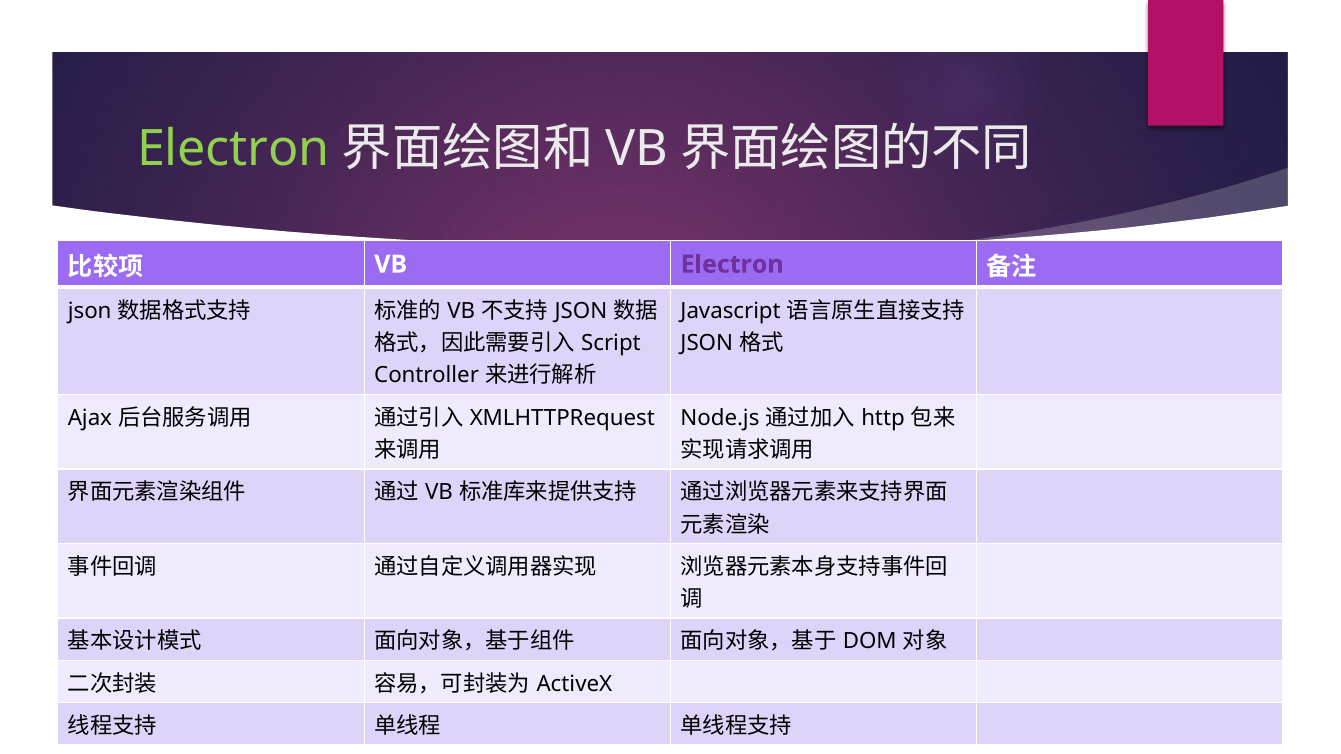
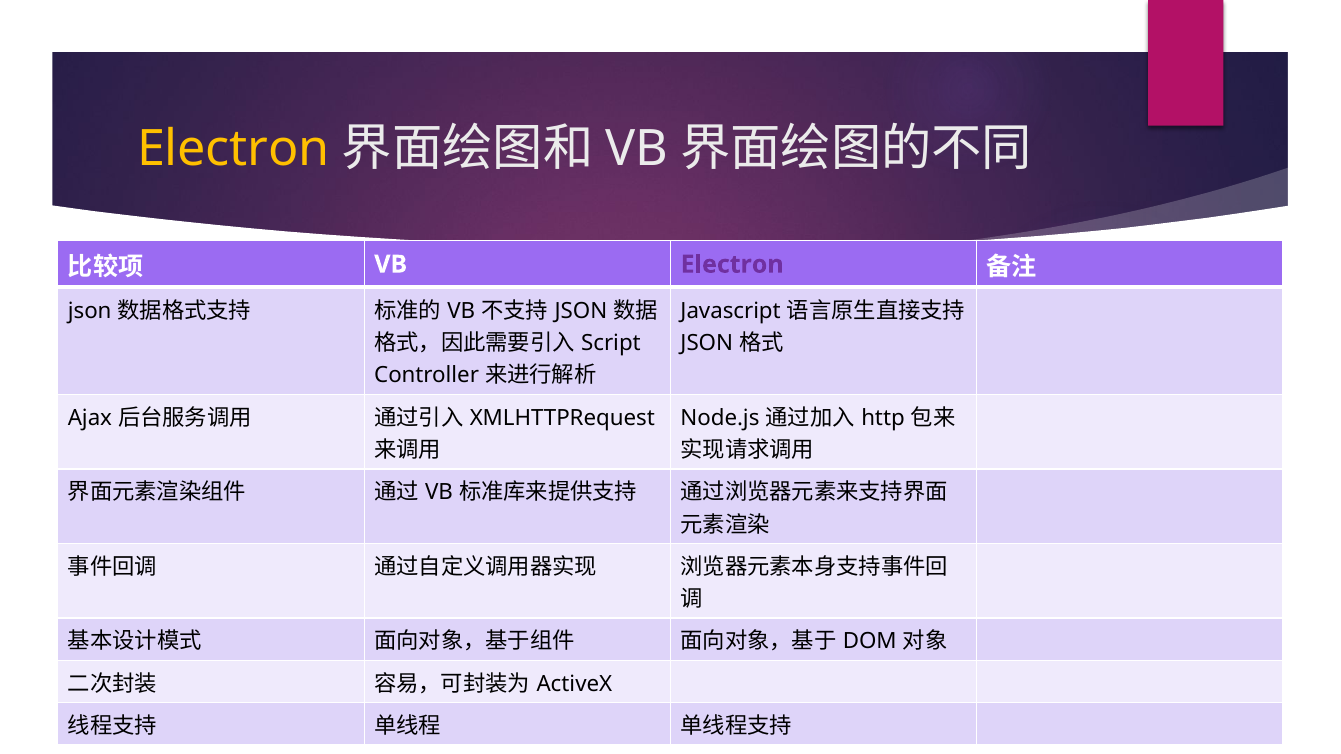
Electron colour: light green -> yellow (234, 149)
